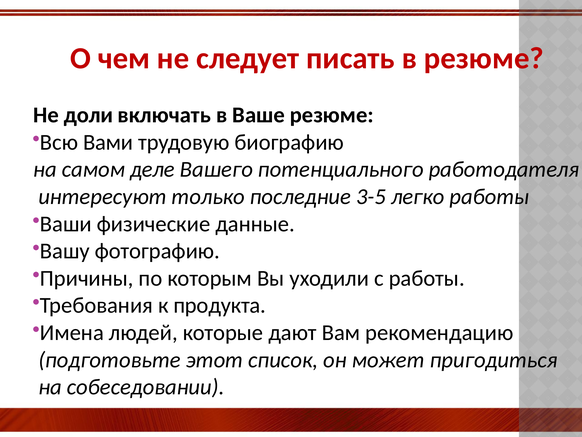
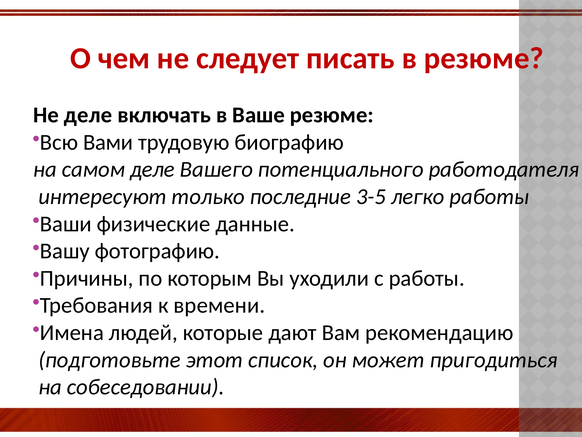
Не доли: доли -> деле (88, 115)
продукта: продукта -> времени (219, 305)
